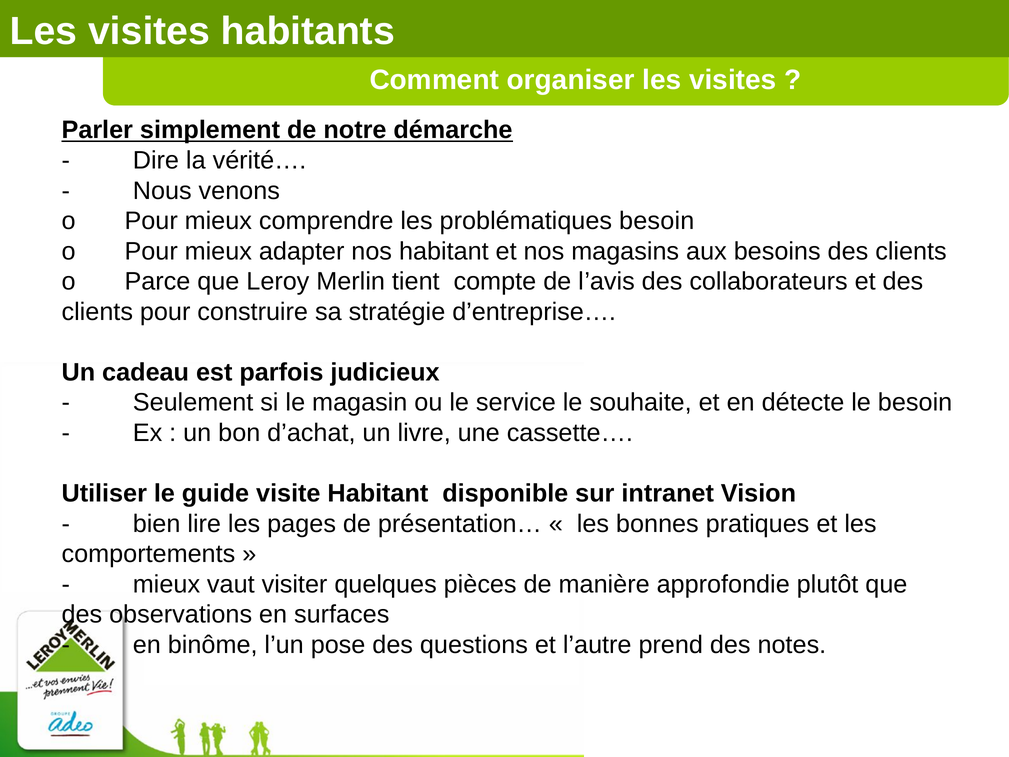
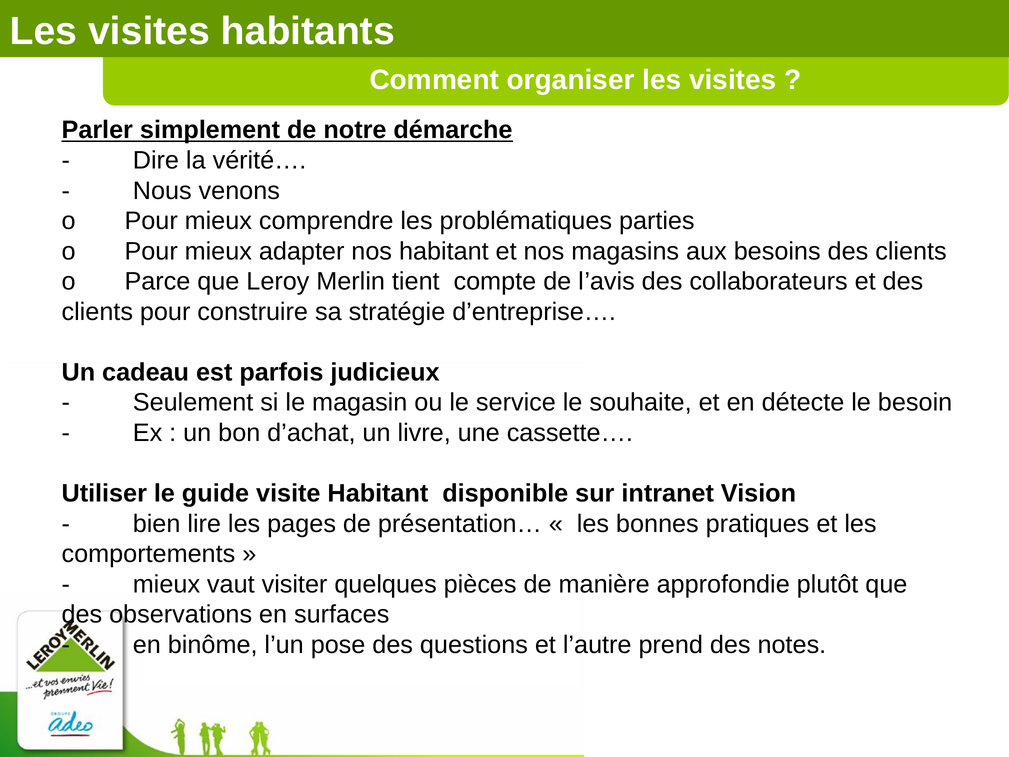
problématiques besoin: besoin -> parties (657, 221)
